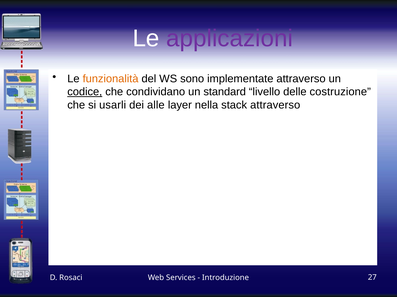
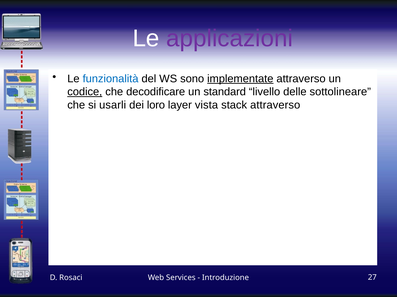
funzionalità colour: orange -> blue (111, 79)
implementate underline: none -> present (240, 79)
condividano: condividano -> decodificare (156, 92)
costruzione: costruzione -> sottolineare (340, 92)
alle: alle -> loro (156, 105)
nella: nella -> vista (206, 105)
